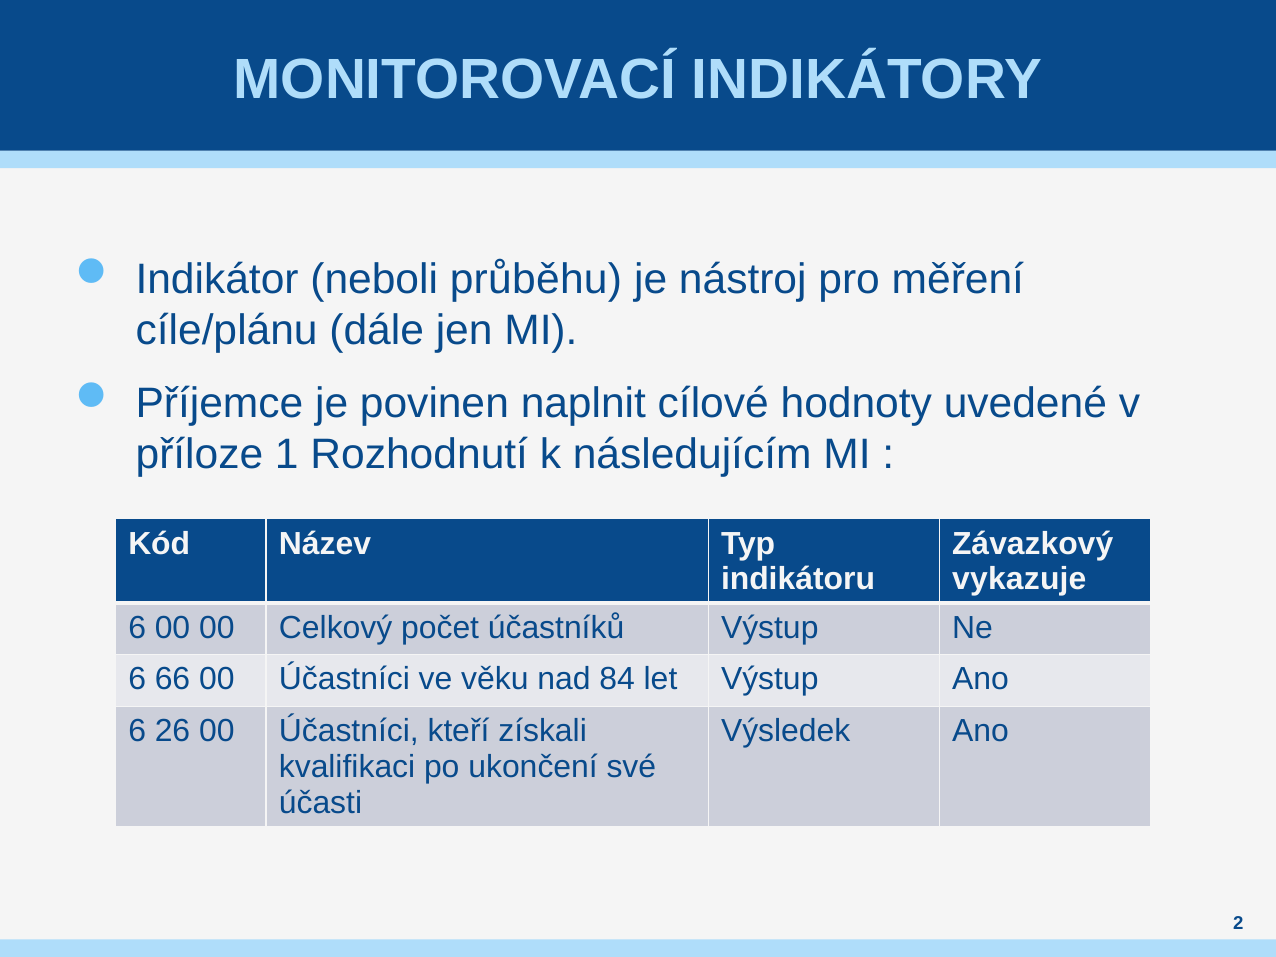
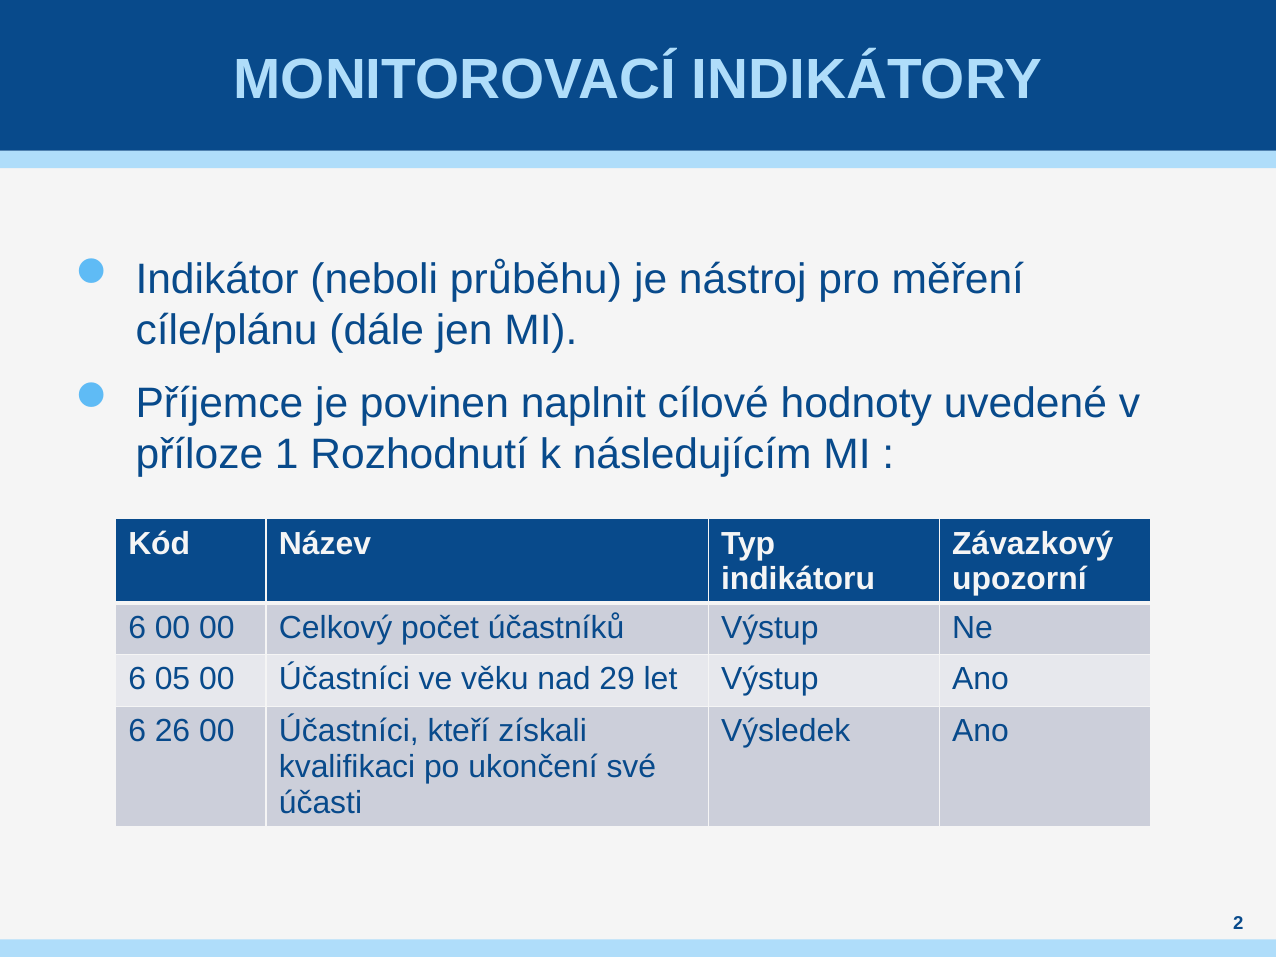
vykazuje: vykazuje -> upozorní (1019, 579)
66: 66 -> 05 (173, 679)
84: 84 -> 29 (617, 679)
